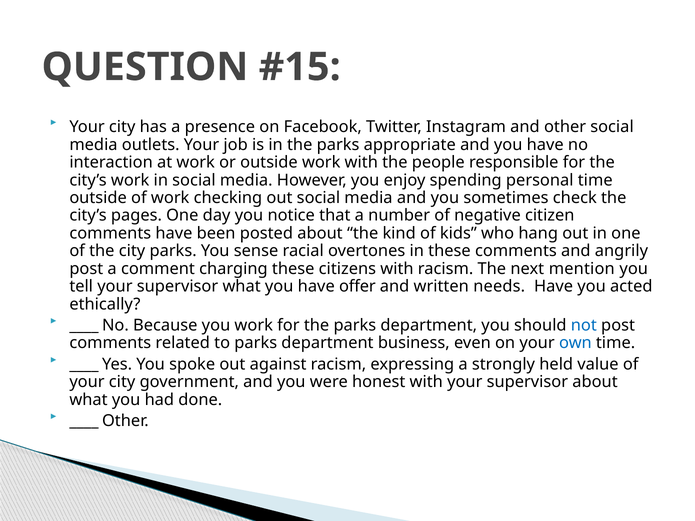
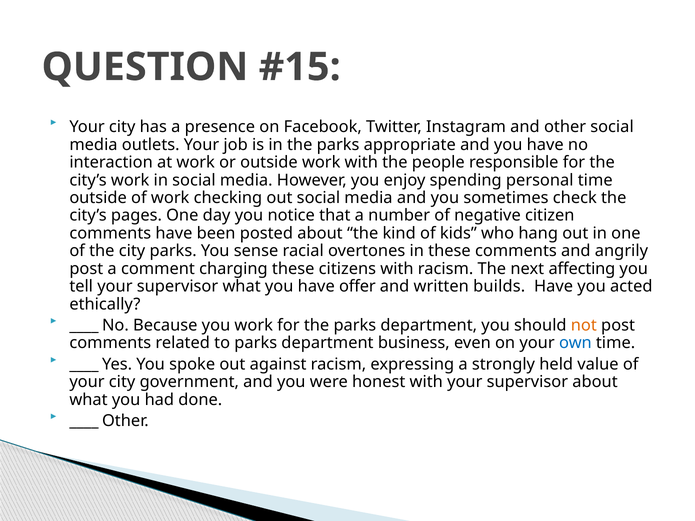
mention: mention -> affecting (582, 269)
needs: needs -> builds (499, 287)
not colour: blue -> orange (584, 326)
